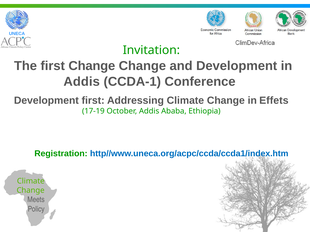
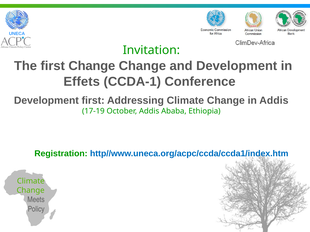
Addis: Addis -> Effets (82, 82)
in Effets: Effets -> Addis (274, 101)
